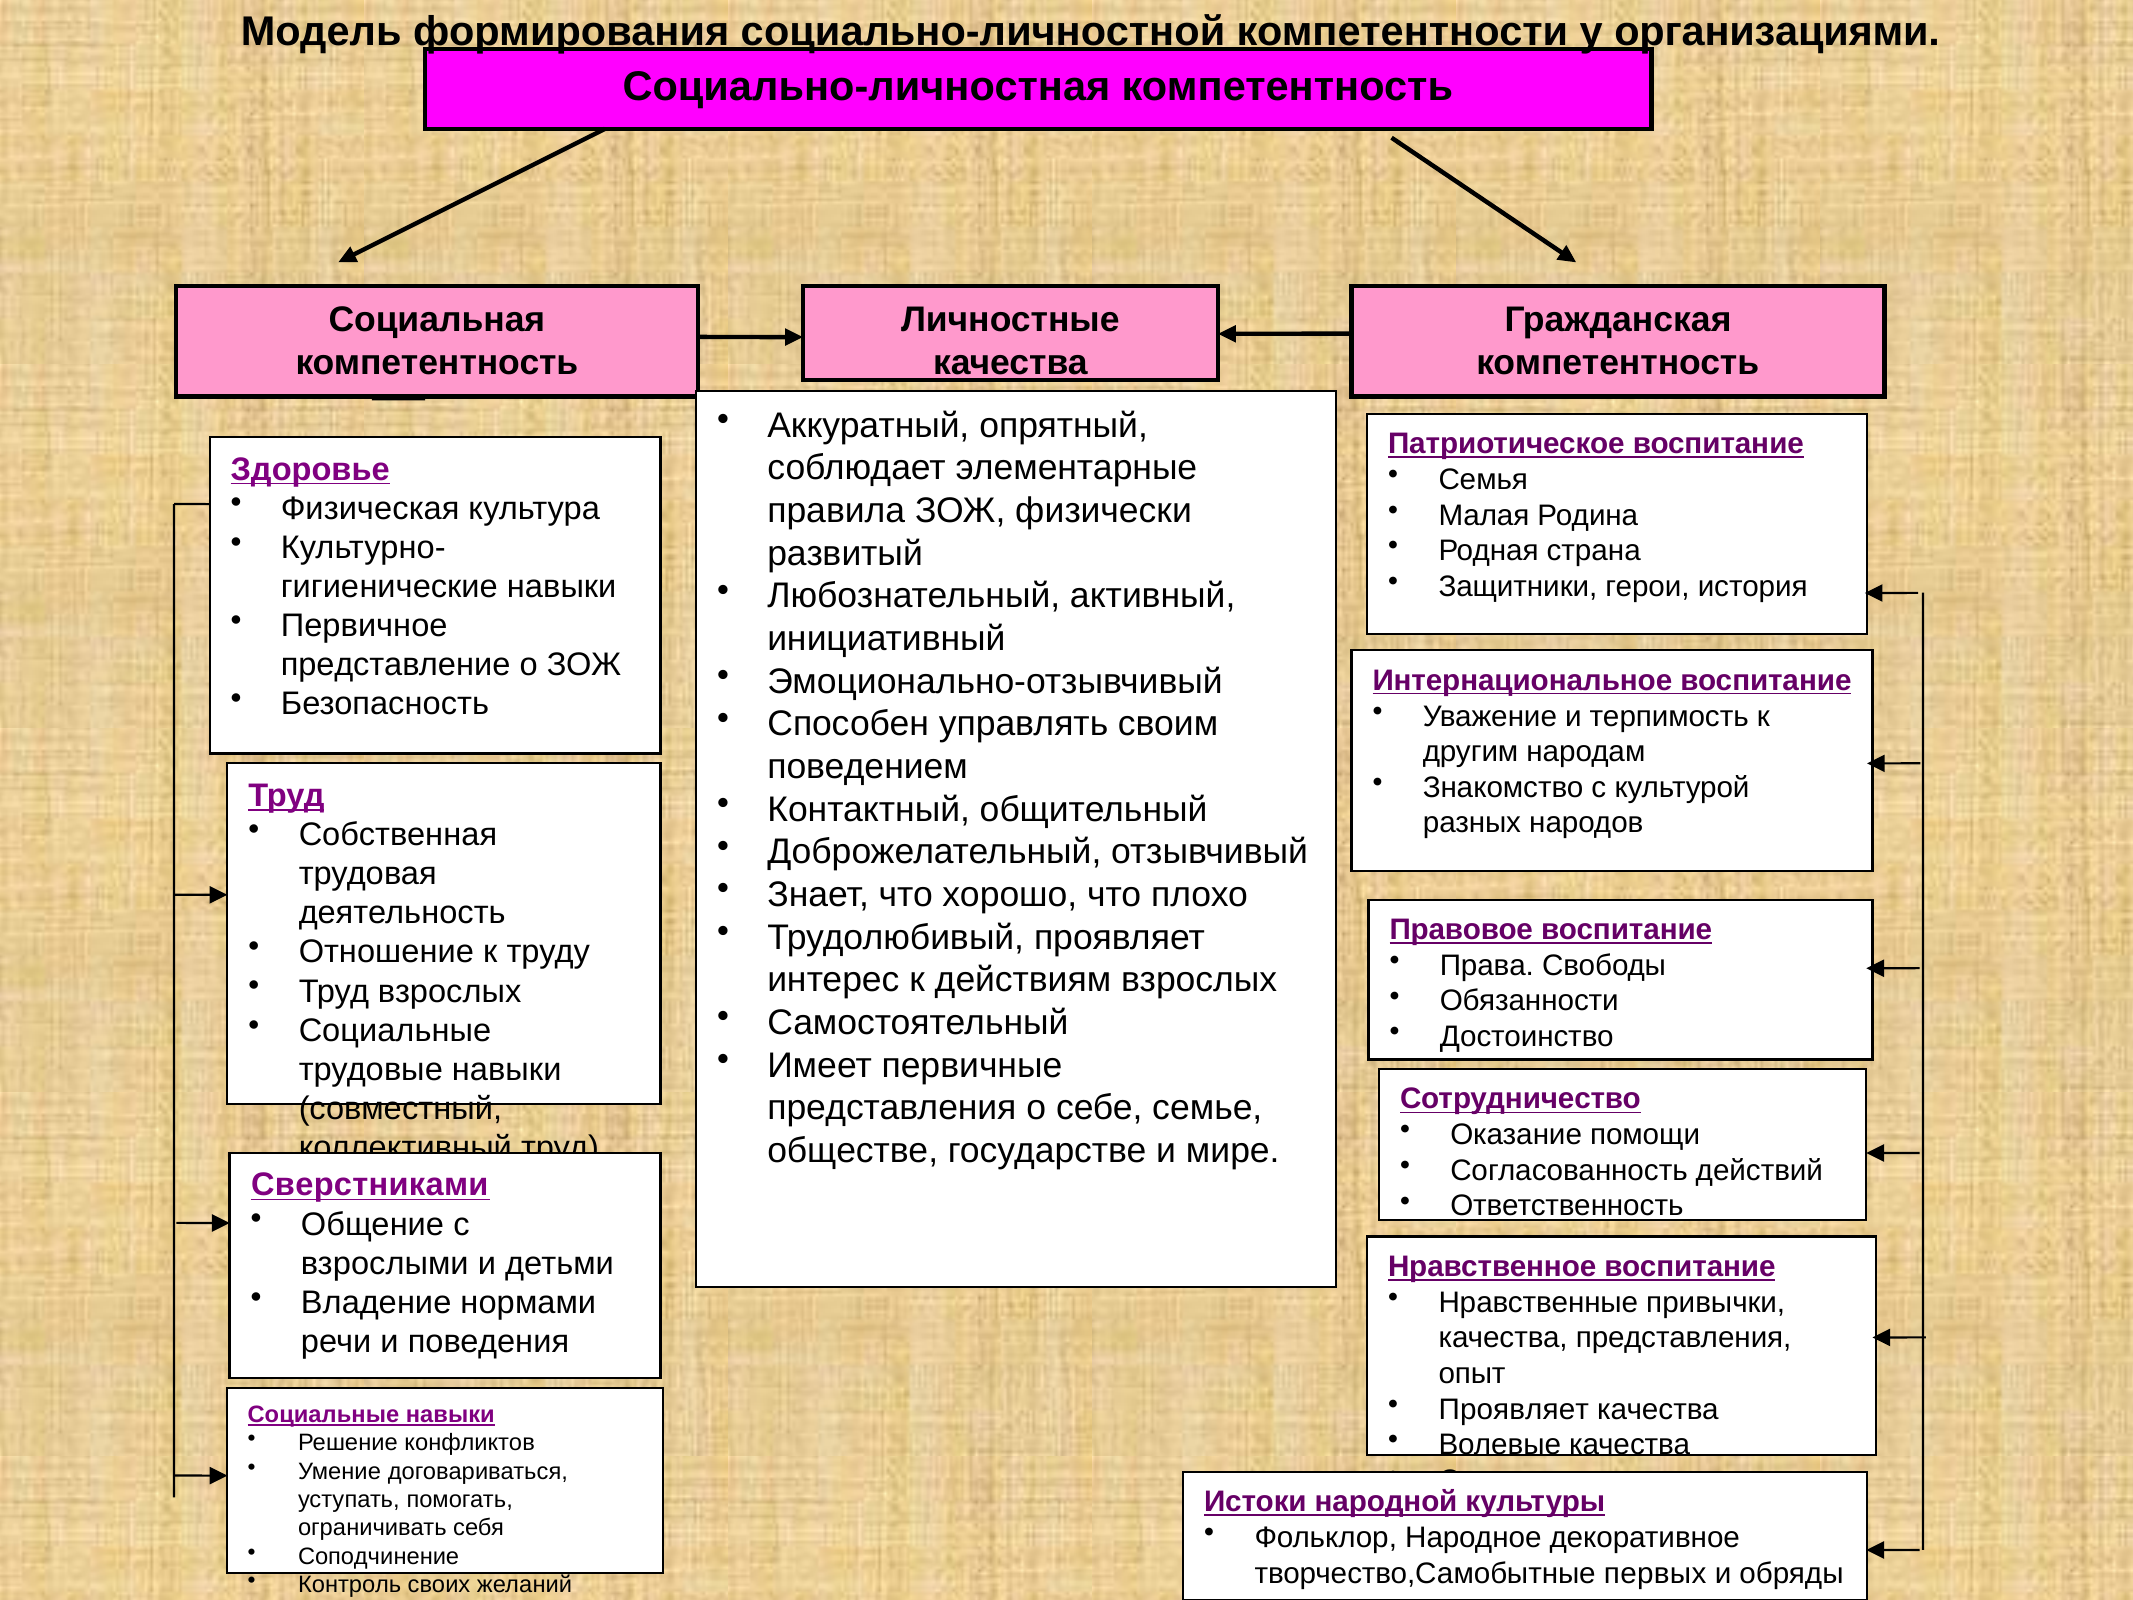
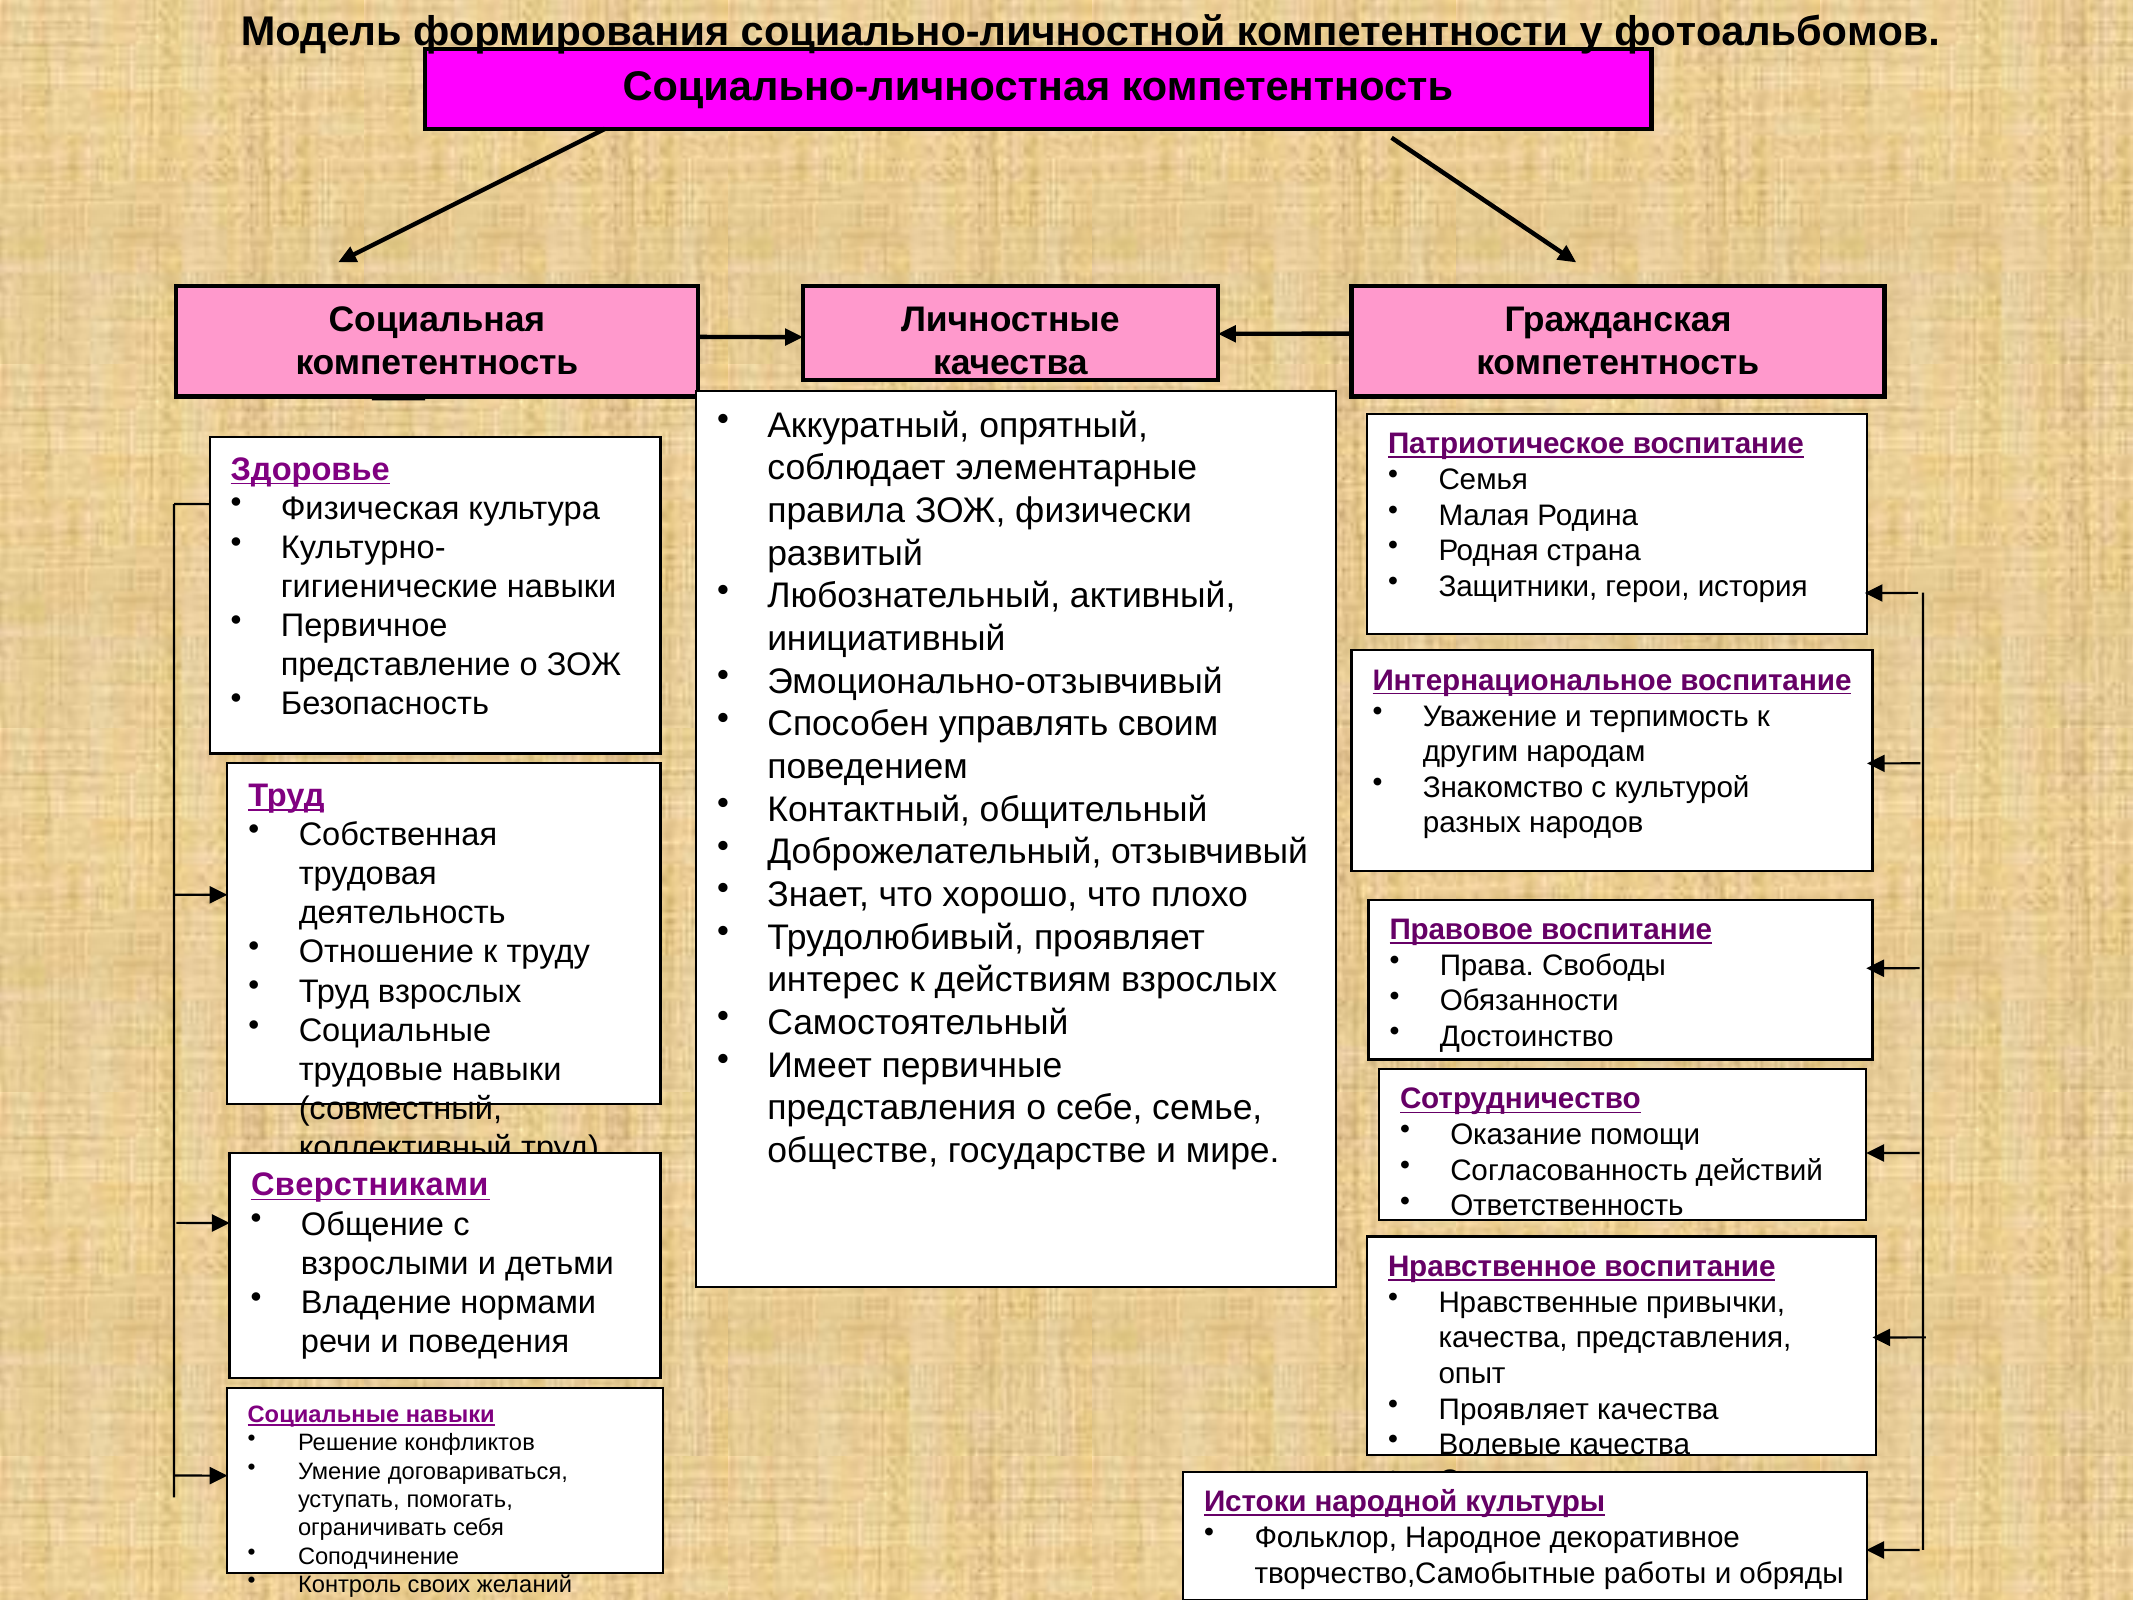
организациями: организациями -> фотоальбомов (1777, 31)
первых: первых -> работы (1655, 1573)
